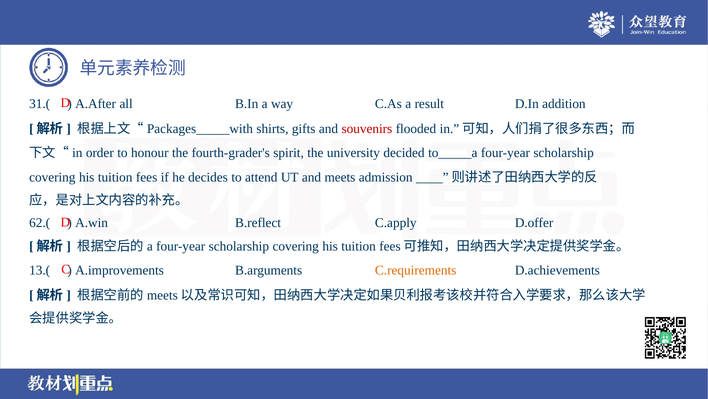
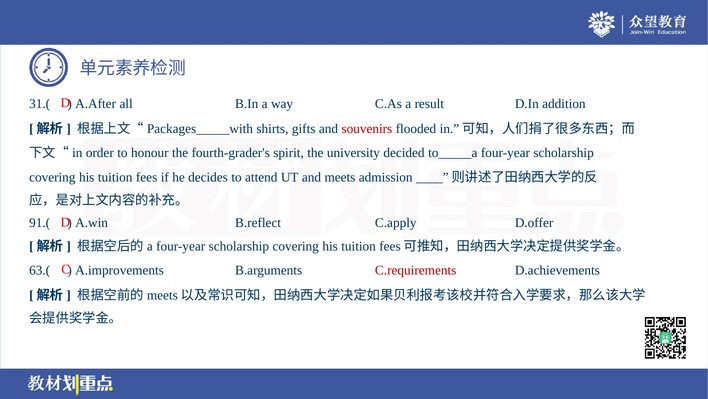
62.(: 62.( -> 91.( (40, 223)
13.(: 13.( -> 63.( (40, 270)
C.requirements colour: orange -> red (416, 270)
